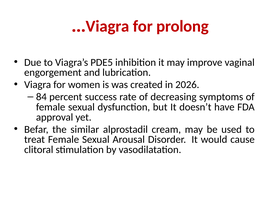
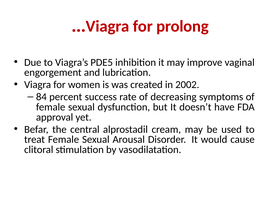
2026: 2026 -> 2002 (187, 85)
similar: similar -> central (85, 130)
